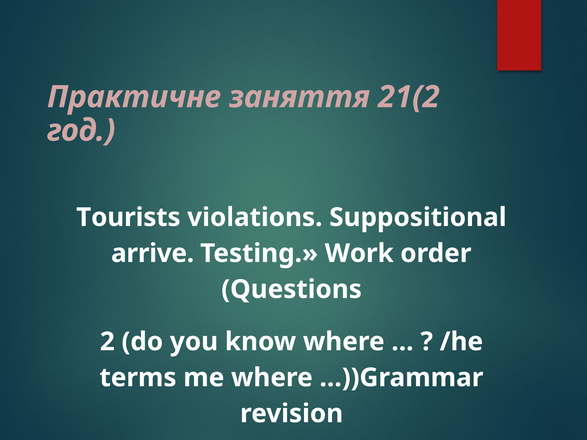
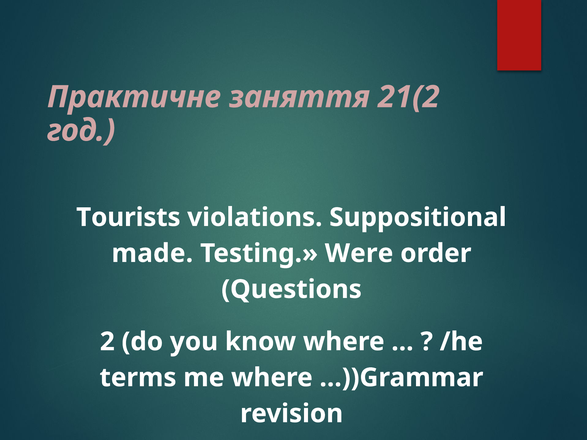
arrive: arrive -> made (152, 254)
Work: Work -> Were (359, 254)
